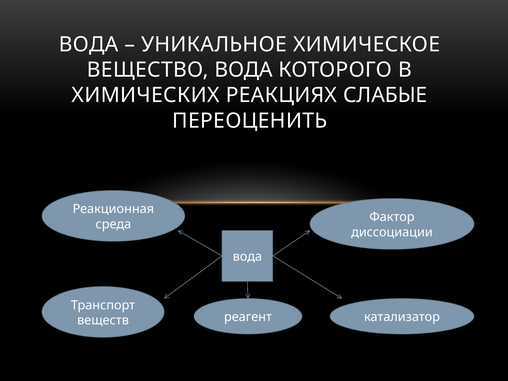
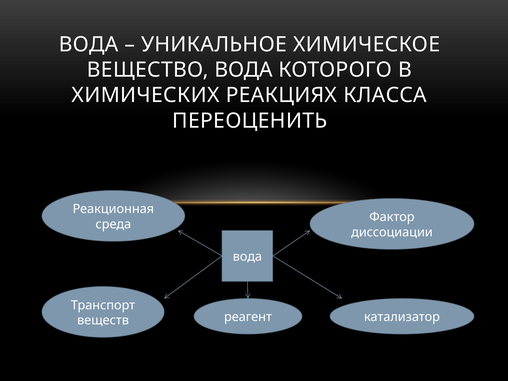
СЛАБЫЕ: СЛАБЫЕ -> КЛАССА (385, 95)
